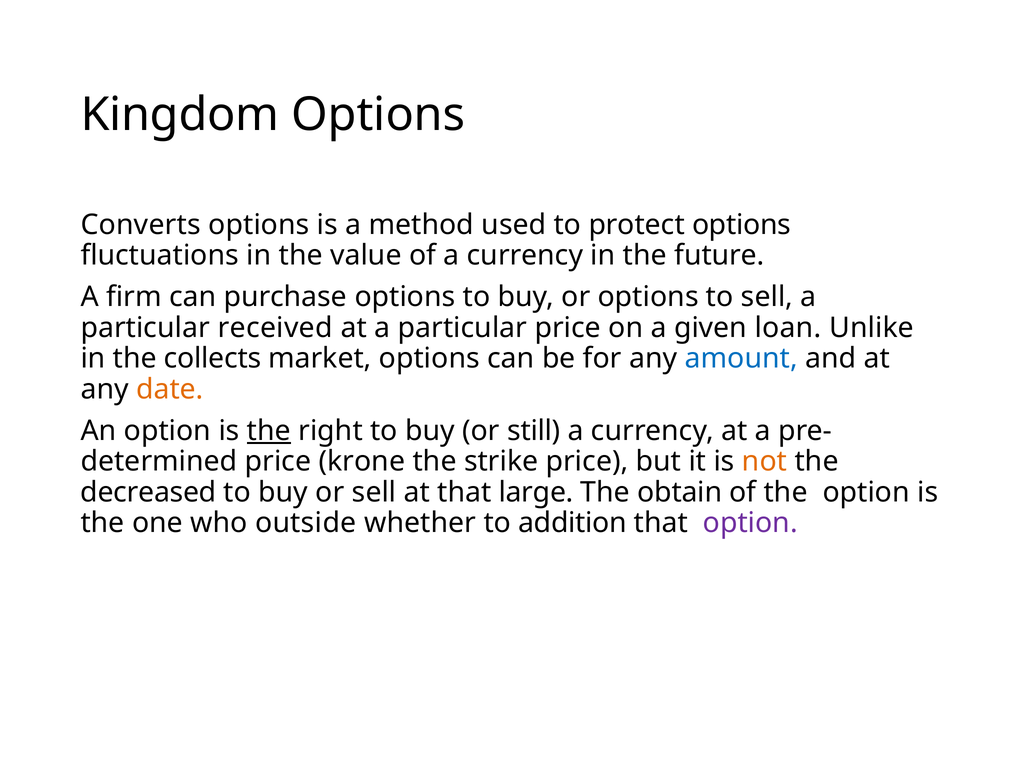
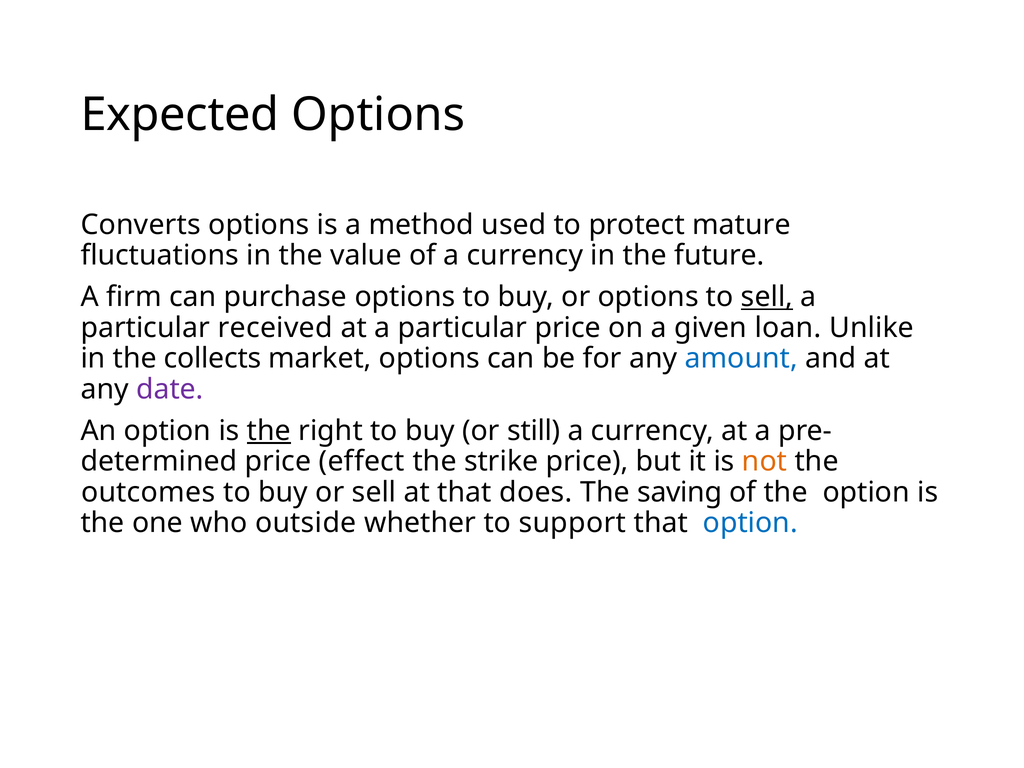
Kingdom: Kingdom -> Expected (180, 115)
protect options: options -> mature (741, 225)
sell underline: none -> present (767, 297)
date colour: orange -> purple (170, 389)
krone: krone -> effect (362, 461)
decreased: decreased -> outcomes (148, 492)
large: large -> does (536, 492)
obtain: obtain -> saving (680, 492)
addition: addition -> support (572, 523)
option colour: purple -> blue (750, 523)
